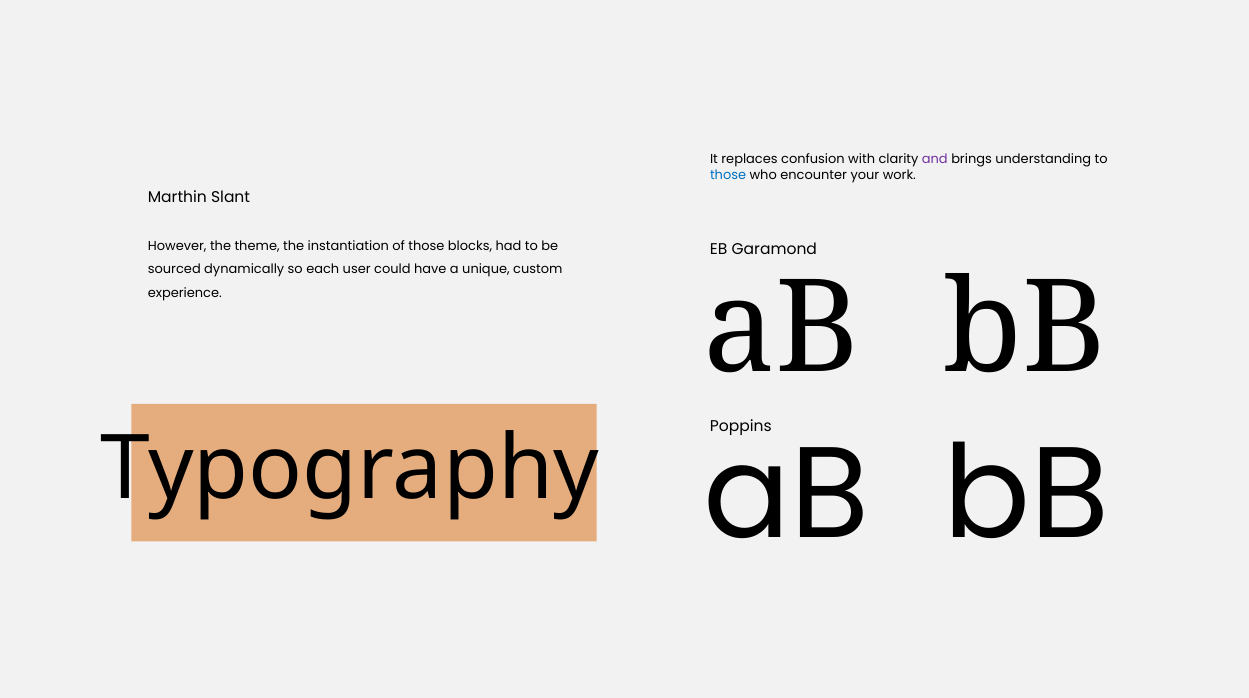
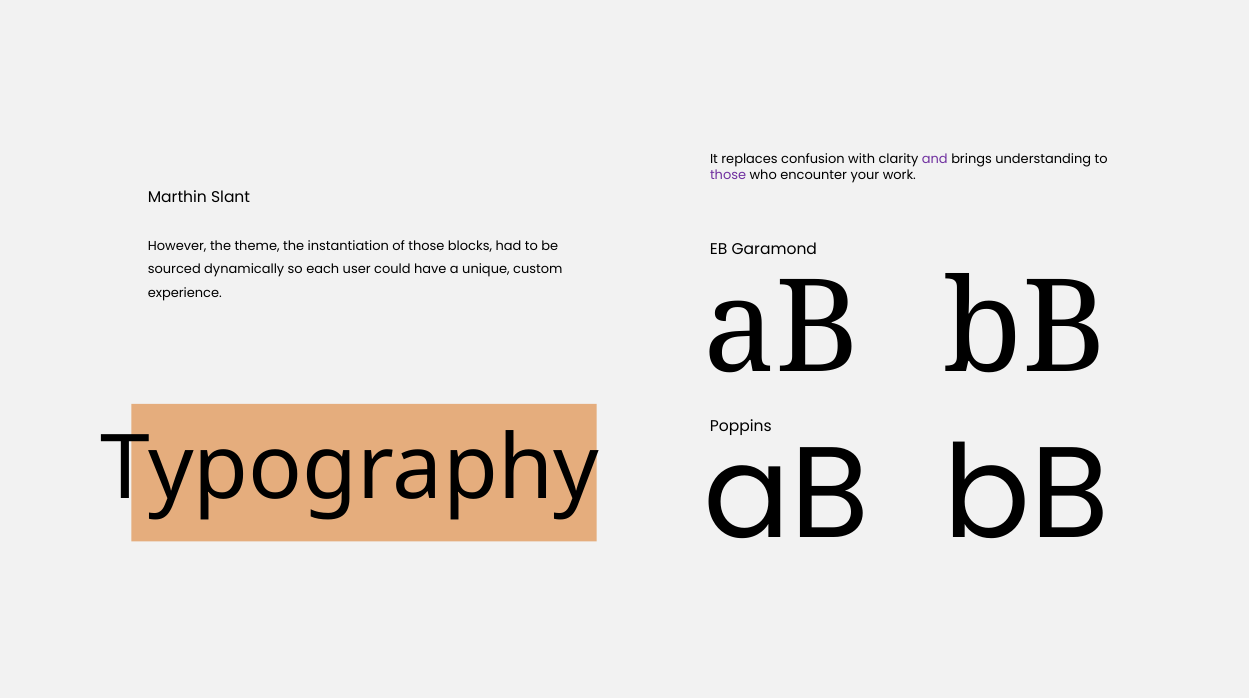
those colour: blue -> purple (728, 175)
